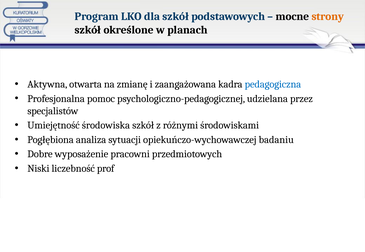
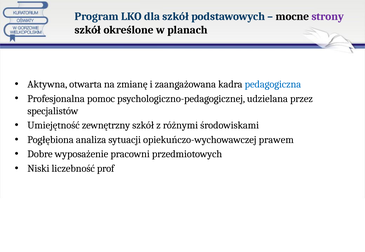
strony colour: orange -> purple (328, 16)
środowiska: środowiska -> zewnętrzny (106, 126)
badaniu: badaniu -> prawem (276, 140)
